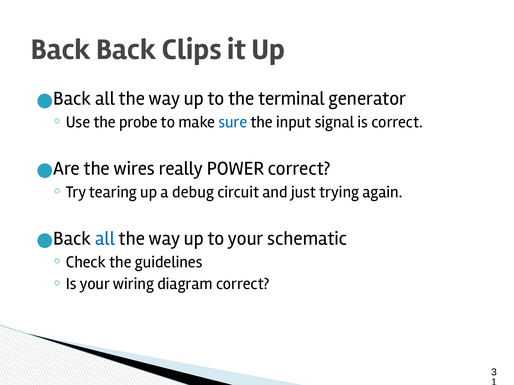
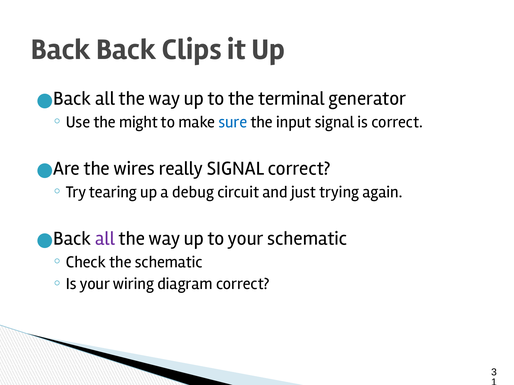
probe: probe -> might (138, 122)
really POWER: POWER -> SIGNAL (236, 169)
all colour: blue -> purple (105, 239)
the guidelines: guidelines -> schematic (169, 262)
